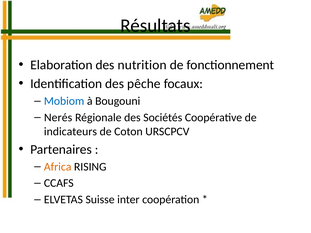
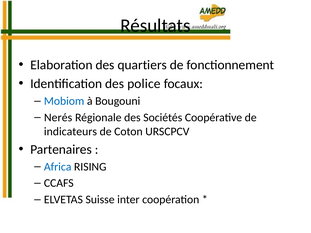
nutrition: nutrition -> quartiers (142, 65)
pêche: pêche -> police (144, 84)
Africa colour: orange -> blue (58, 167)
